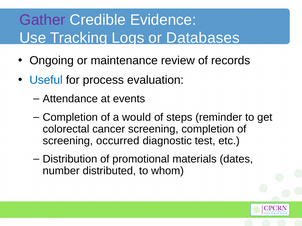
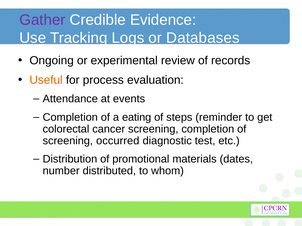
maintenance: maintenance -> experimental (124, 61)
Useful colour: blue -> orange (46, 80)
would: would -> eating (137, 117)
